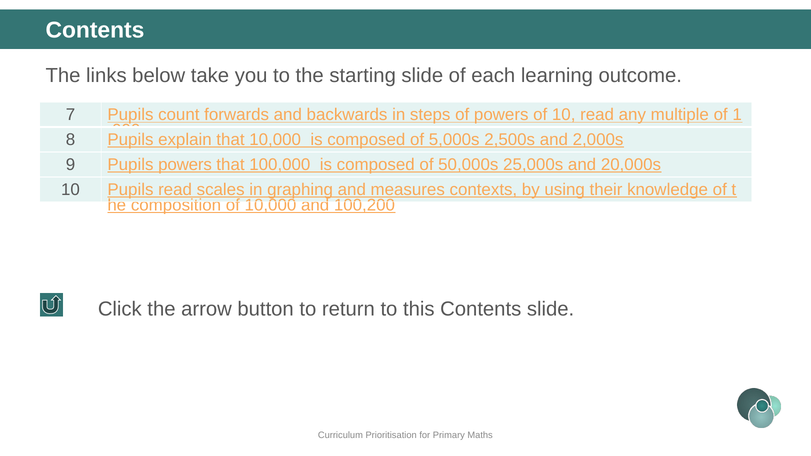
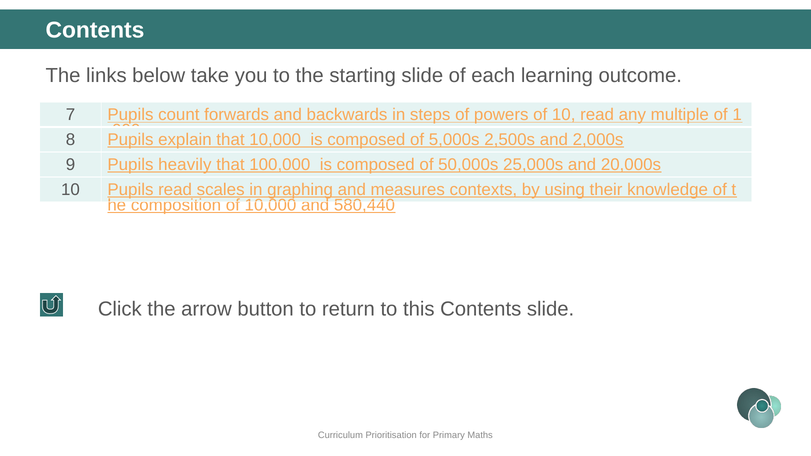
Pupils powers: powers -> heavily (185, 165)
100,200: 100,200 -> 580,440 (364, 205)
